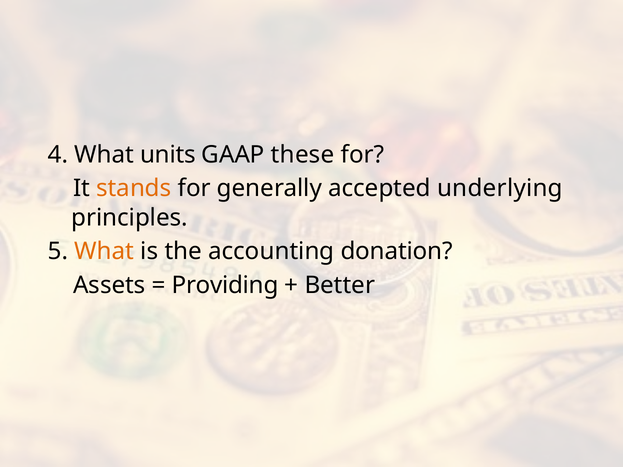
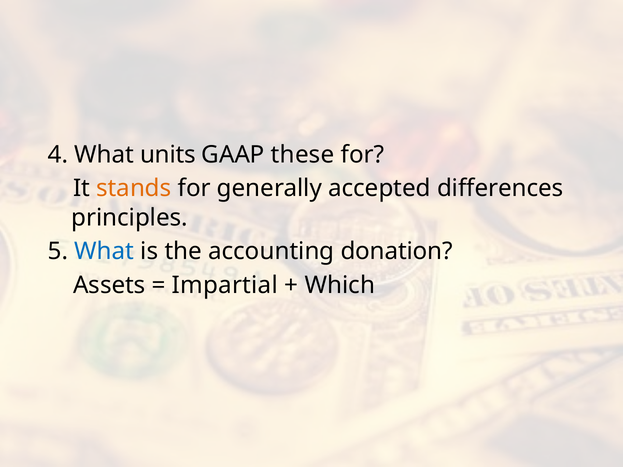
underlying: underlying -> differences (500, 189)
What colour: orange -> blue (104, 252)
Providing: Providing -> Impartial (225, 286)
Better: Better -> Which (340, 286)
